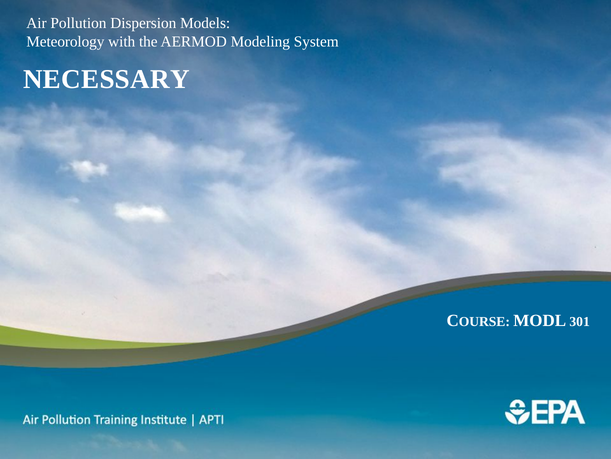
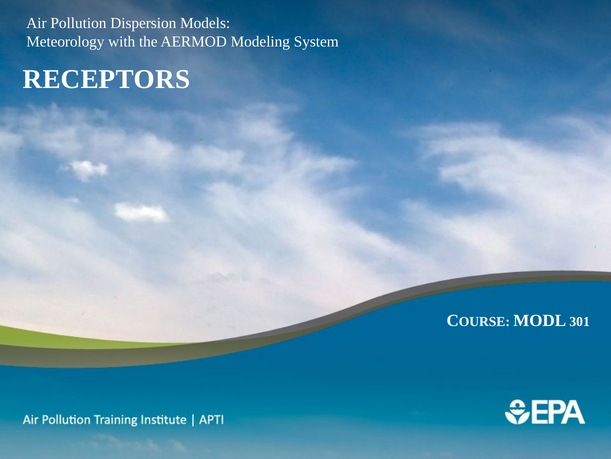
NECESSARY: NECESSARY -> RECEPTORS (106, 79)
